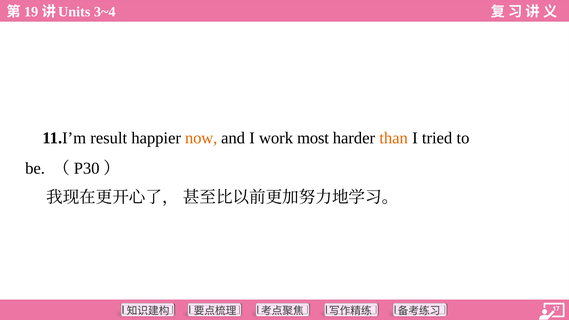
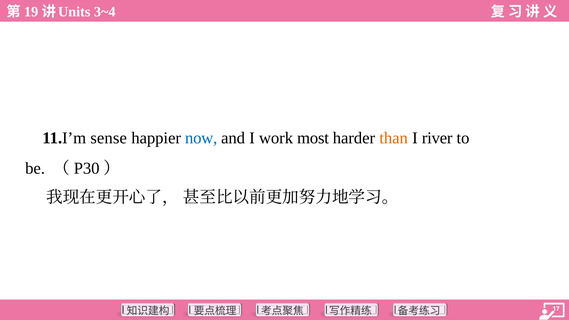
result: result -> sense (109, 138)
now colour: orange -> blue (201, 138)
tried: tried -> river (437, 138)
